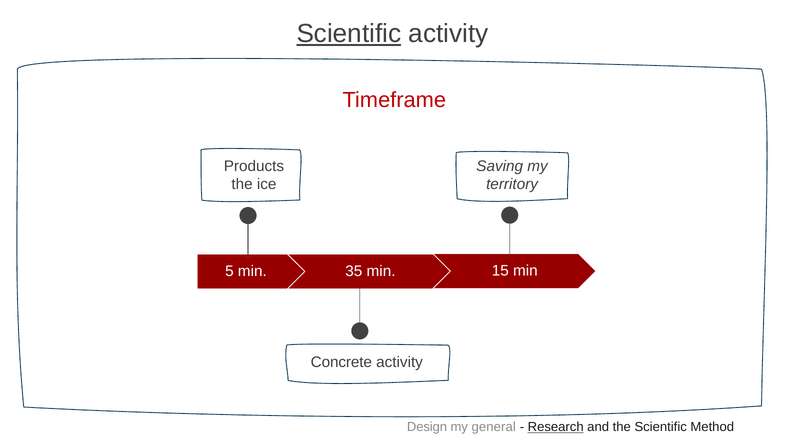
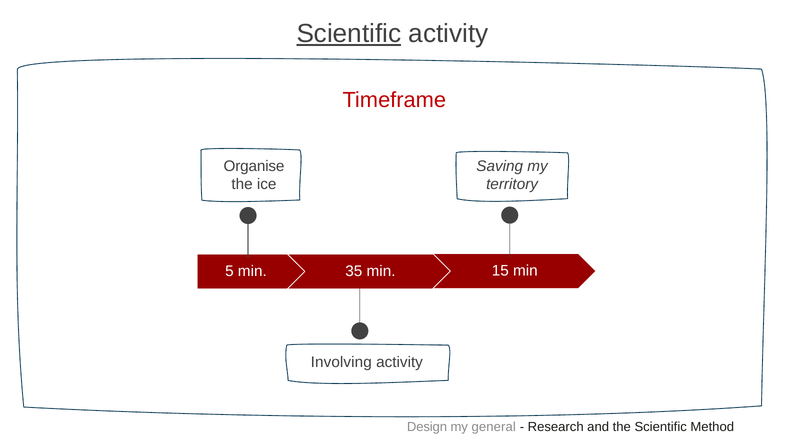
Products: Products -> Organise (254, 166)
Concrete: Concrete -> Involving (341, 362)
Research underline: present -> none (556, 427)
